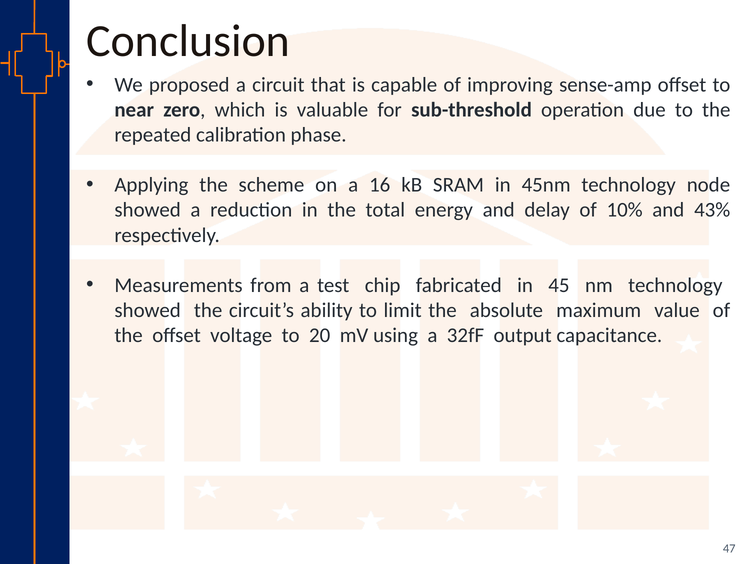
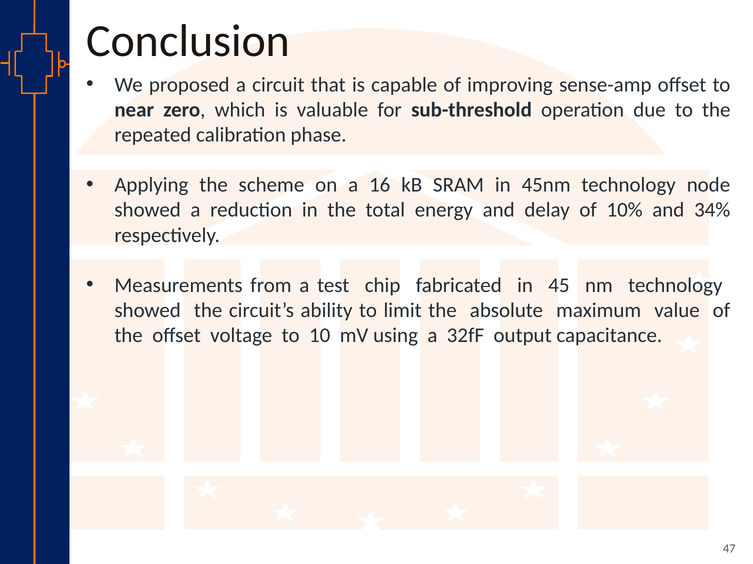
43%: 43% -> 34% (712, 210)
20: 20 -> 10 (320, 336)
